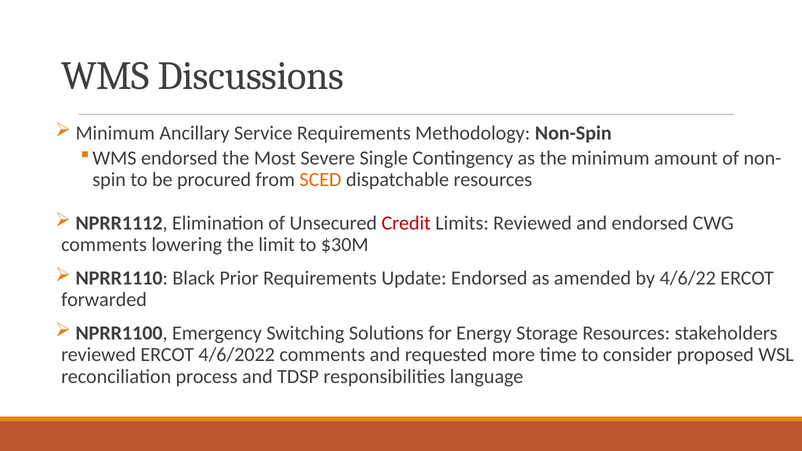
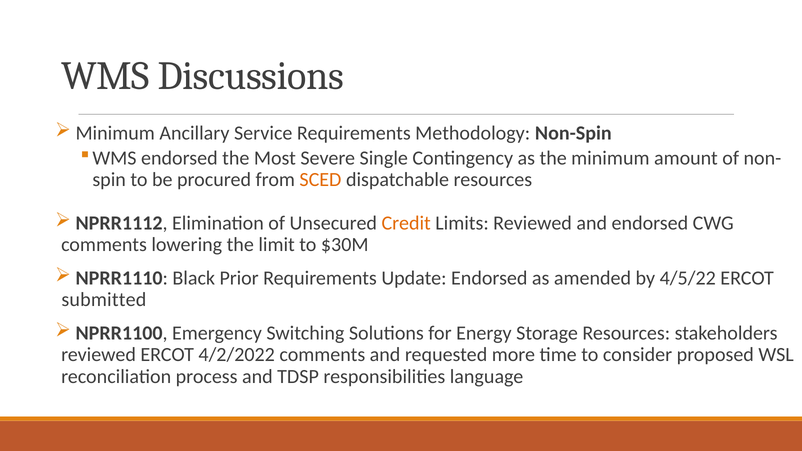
Credit colour: red -> orange (406, 223)
4/6/22: 4/6/22 -> 4/5/22 (688, 278)
forwarded: forwarded -> submitted (104, 300)
4/6/2022: 4/6/2022 -> 4/2/2022 (237, 355)
